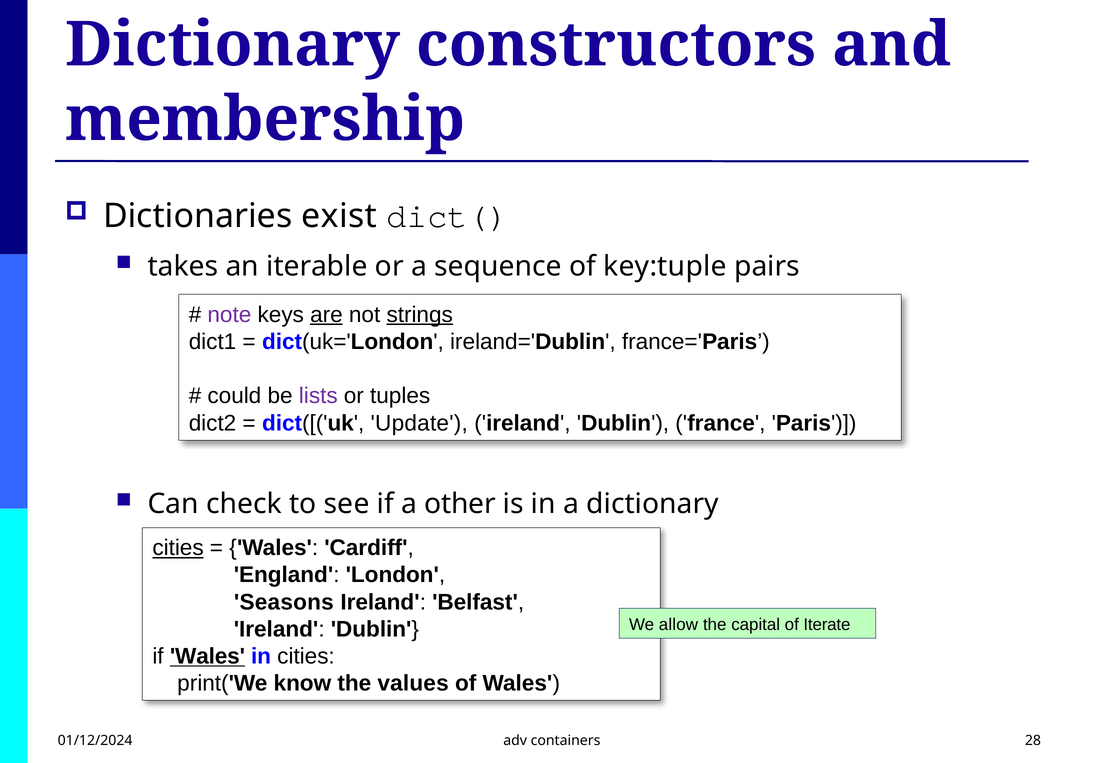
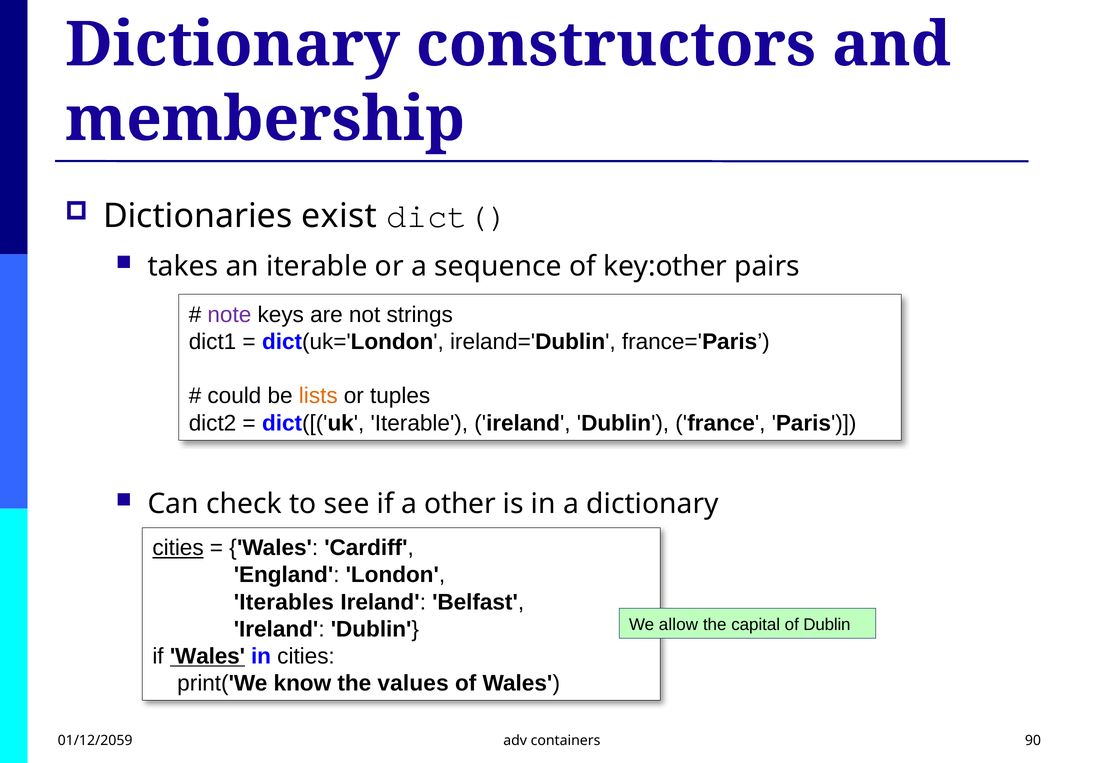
key:tuple: key:tuple -> key:other (665, 267)
are underline: present -> none (326, 315)
strings underline: present -> none (420, 315)
lists colour: purple -> orange (318, 396)
dict([('uk Update: Update -> Iterable (419, 423)
Seasons: Seasons -> Iterables (284, 602)
of Iterate: Iterate -> Dublin (827, 624)
01/12/2024: 01/12/2024 -> 01/12/2059 (95, 741)
28: 28 -> 90 (1033, 741)
